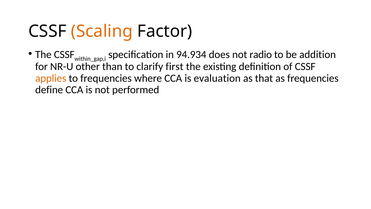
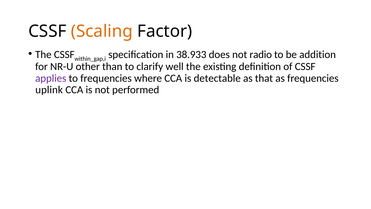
94.934: 94.934 -> 38.933 (191, 54)
first: first -> well (175, 66)
applies colour: orange -> purple (51, 78)
evaluation: evaluation -> detectable (217, 78)
define: define -> uplink (49, 90)
